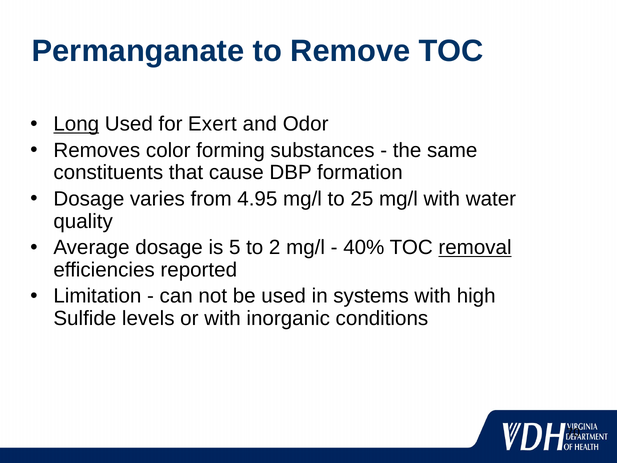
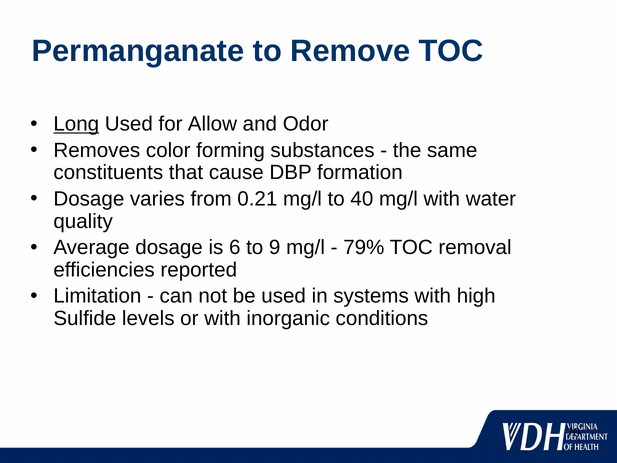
Exert: Exert -> Allow (212, 124)
4.95: 4.95 -> 0.21 (257, 199)
25: 25 -> 40 (362, 199)
5: 5 -> 6 (235, 247)
2: 2 -> 9 (275, 247)
40%: 40% -> 79% (364, 247)
removal underline: present -> none (475, 247)
